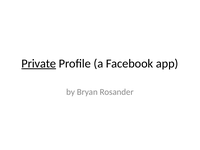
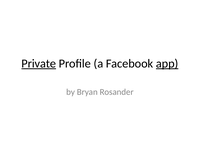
app underline: none -> present (167, 64)
